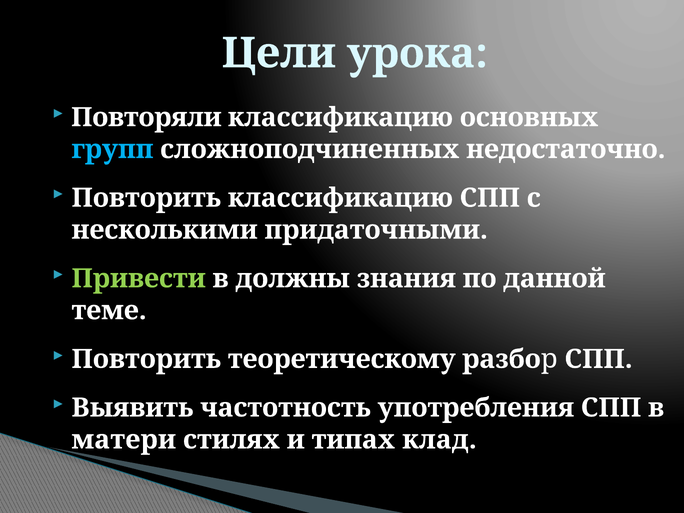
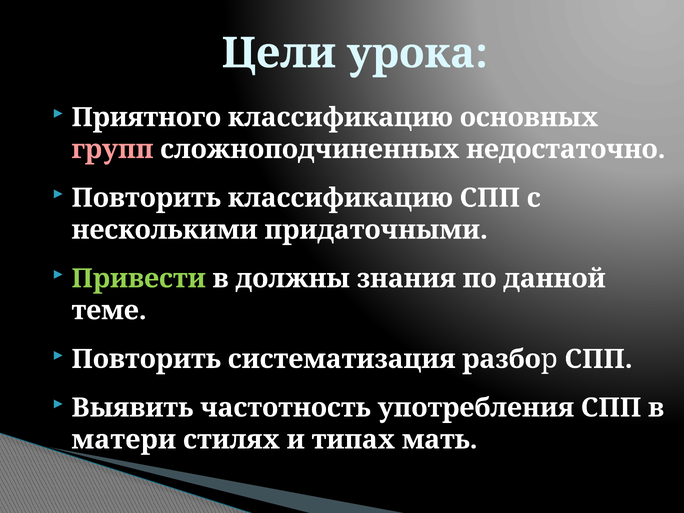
Повторяли: Повторяли -> Приятного (146, 117)
групп colour: light blue -> pink (112, 149)
теоретическому: теоретическому -> систематизация (342, 359)
клад: клад -> мать (440, 440)
